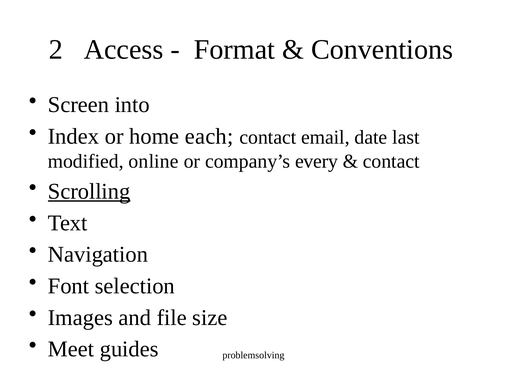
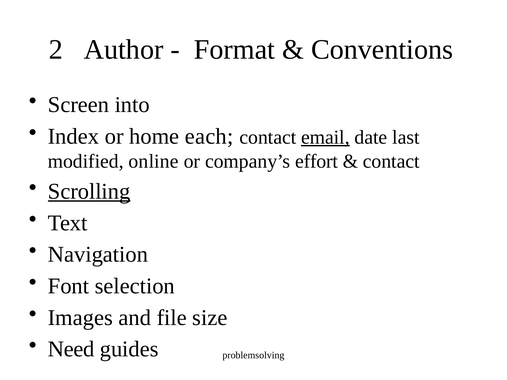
Access: Access -> Author (124, 49)
email underline: none -> present (325, 137)
every: every -> effort (317, 162)
Meet: Meet -> Need (71, 349)
